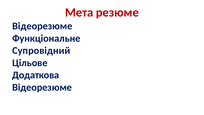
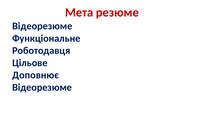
Супровідний: Супровідний -> Роботодавця (41, 50)
Додаткова: Додаткова -> Доповнює (36, 75)
